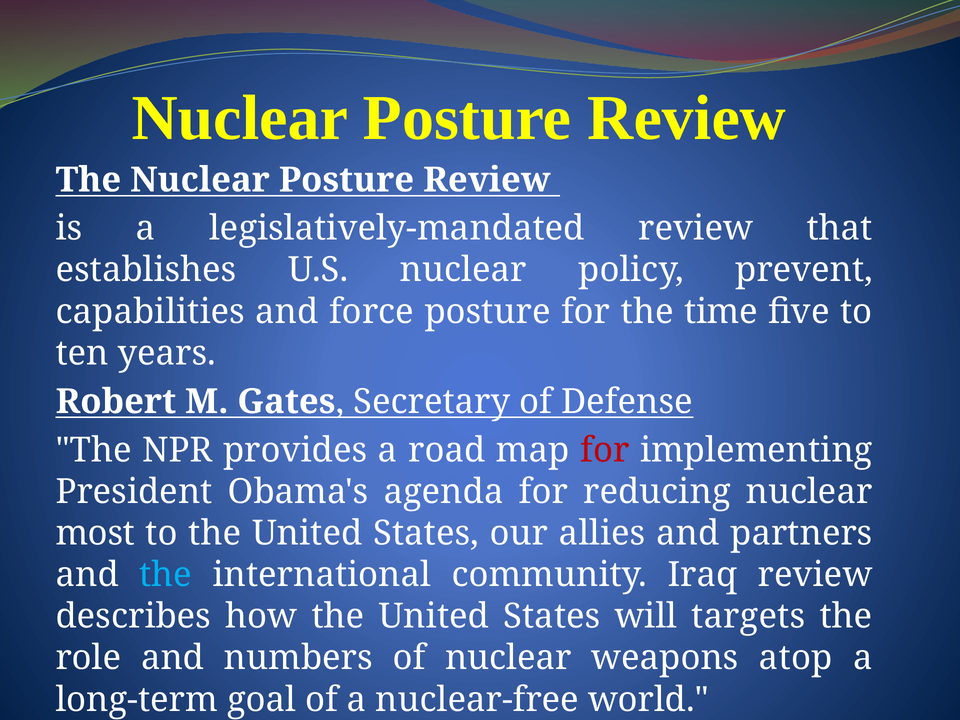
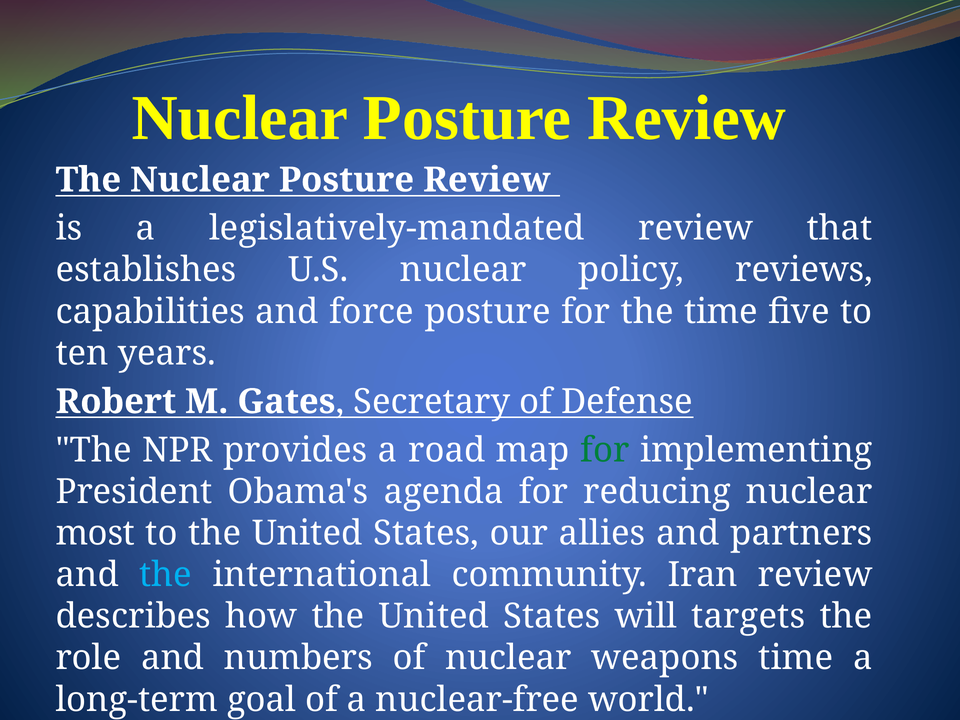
prevent: prevent -> reviews (804, 270)
for colour: red -> green (605, 450)
Iraq: Iraq -> Iran (703, 575)
weapons atop: atop -> time (796, 658)
